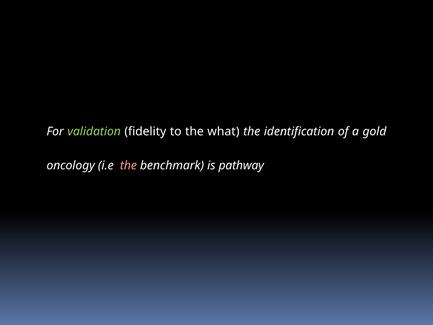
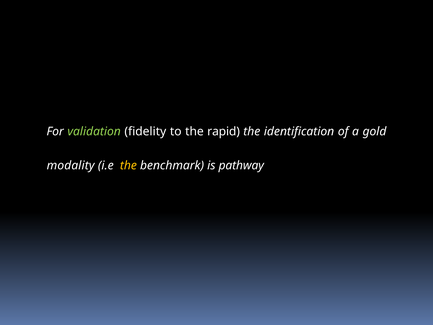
what: what -> rapid (224, 131)
oncology: oncology -> modality (71, 165)
the colour: pink -> yellow (128, 165)
